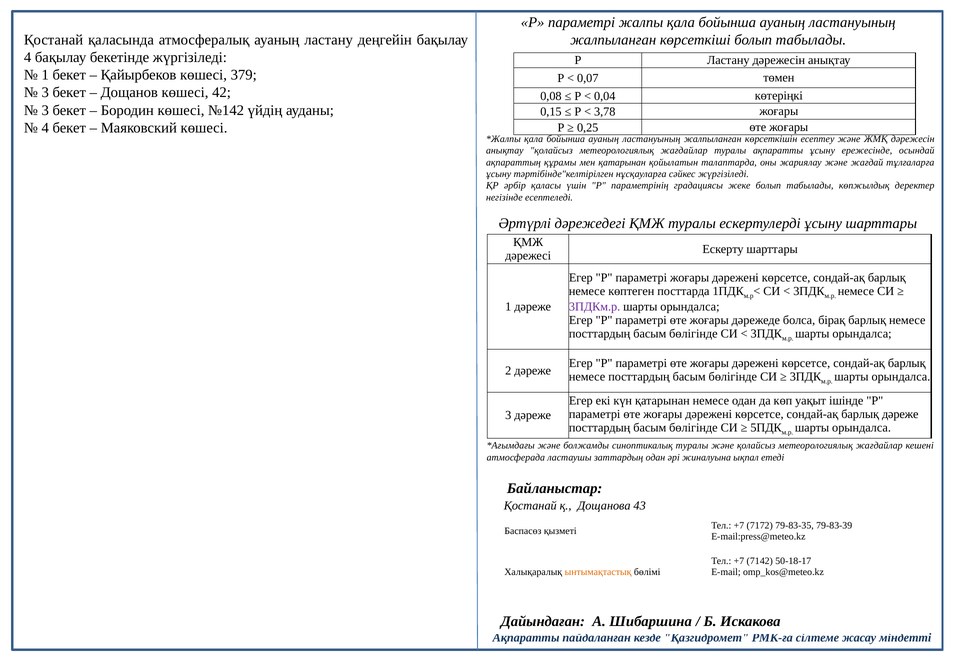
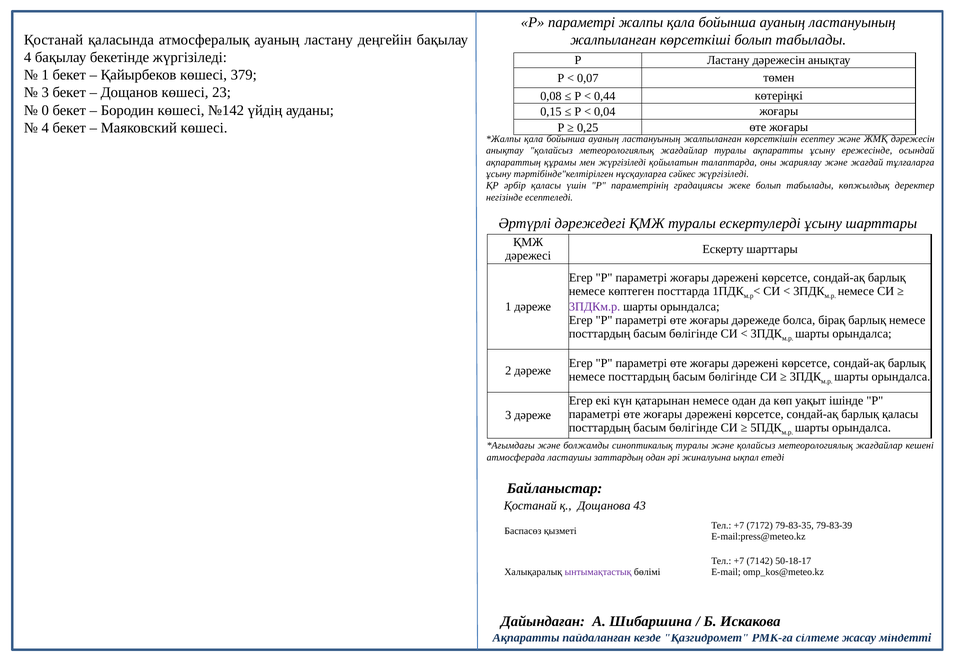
42: 42 -> 23 (222, 93)
0,04: 0,04 -> 0,44 (605, 96)
3: 3 -> 0 (45, 110)
3,78: 3,78 -> 0,04 (605, 112)
мен қатарынан: қатарынан -> жүргізіледі (622, 162)
барлық дәреже: дәреже -> қаласы (900, 414)
ынтымақтастық colour: orange -> purple (598, 572)
